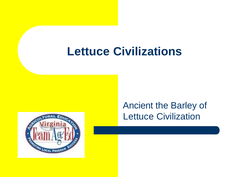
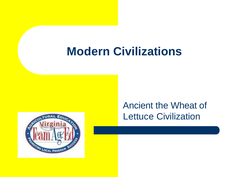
Lettuce: Lettuce -> Modern (88, 51)
Barley: Barley -> Wheat (184, 106)
